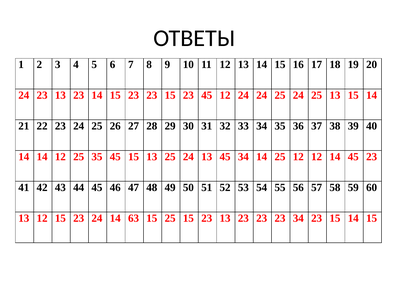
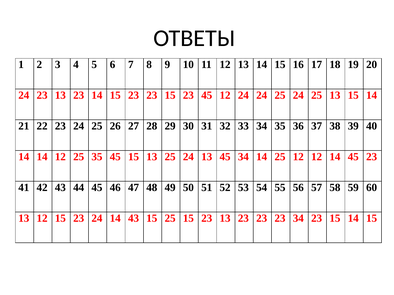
14 63: 63 -> 43 (134, 219)
